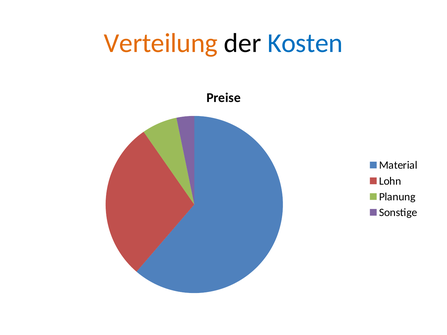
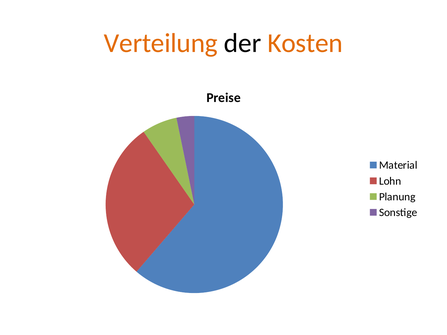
Kosten colour: blue -> orange (305, 43)
